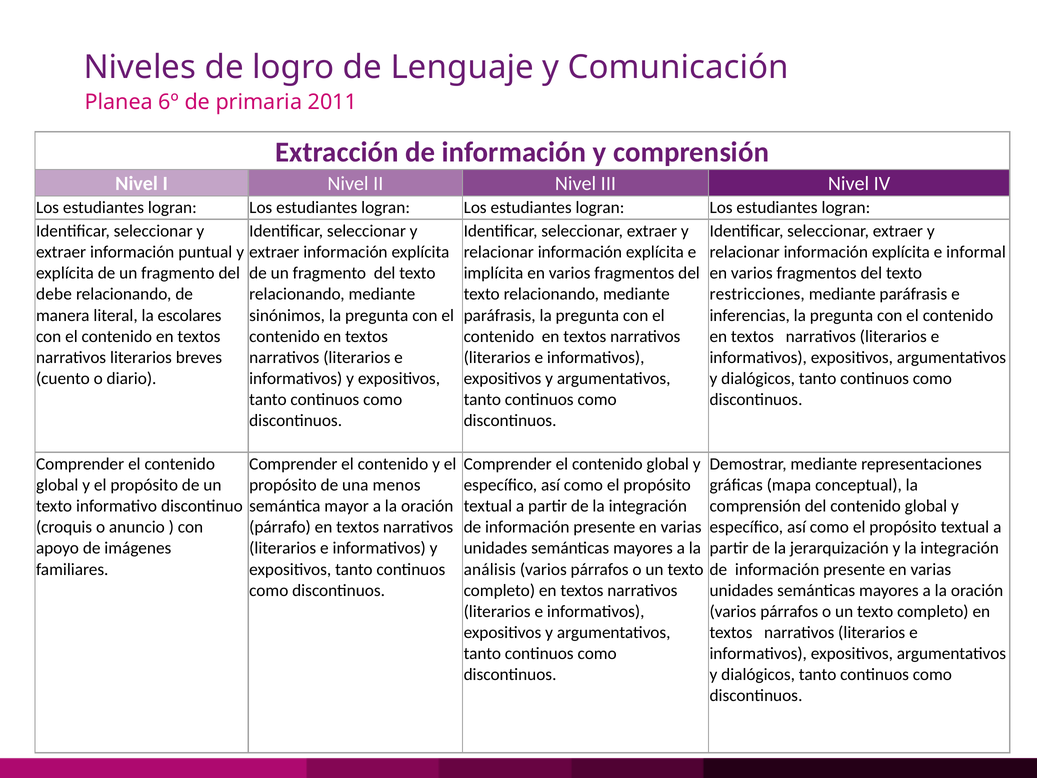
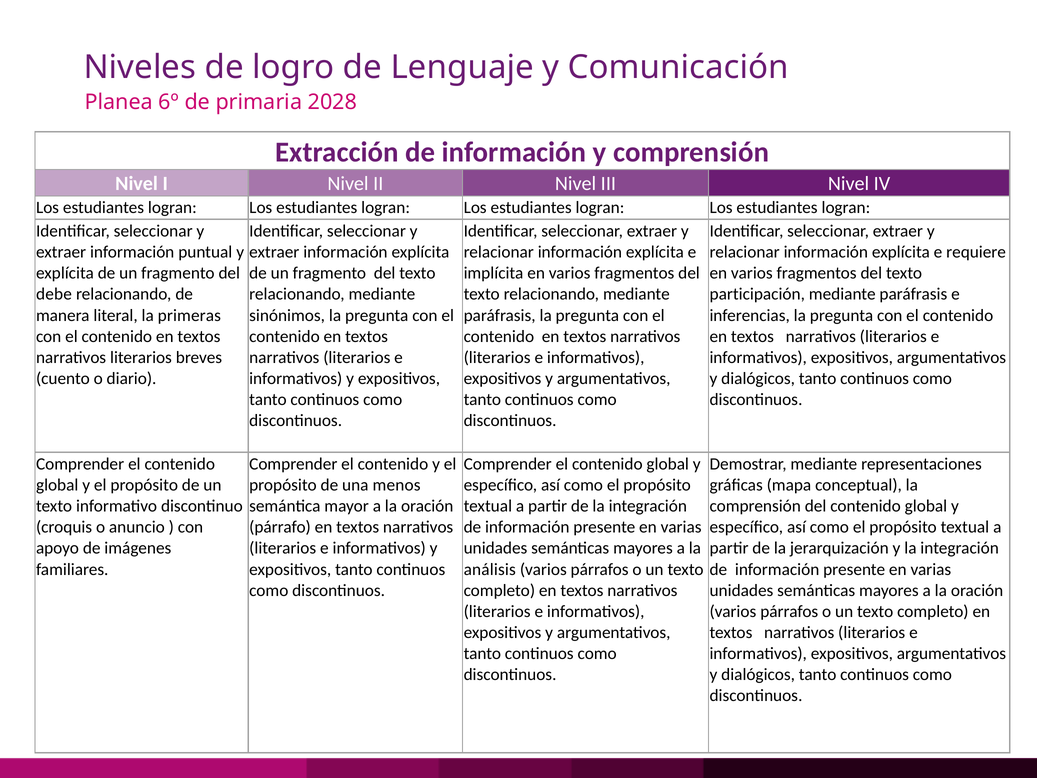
2011: 2011 -> 2028 (332, 102)
informal: informal -> requiere (976, 252)
restricciones: restricciones -> participación (757, 294)
escolares: escolares -> primeras (189, 315)
